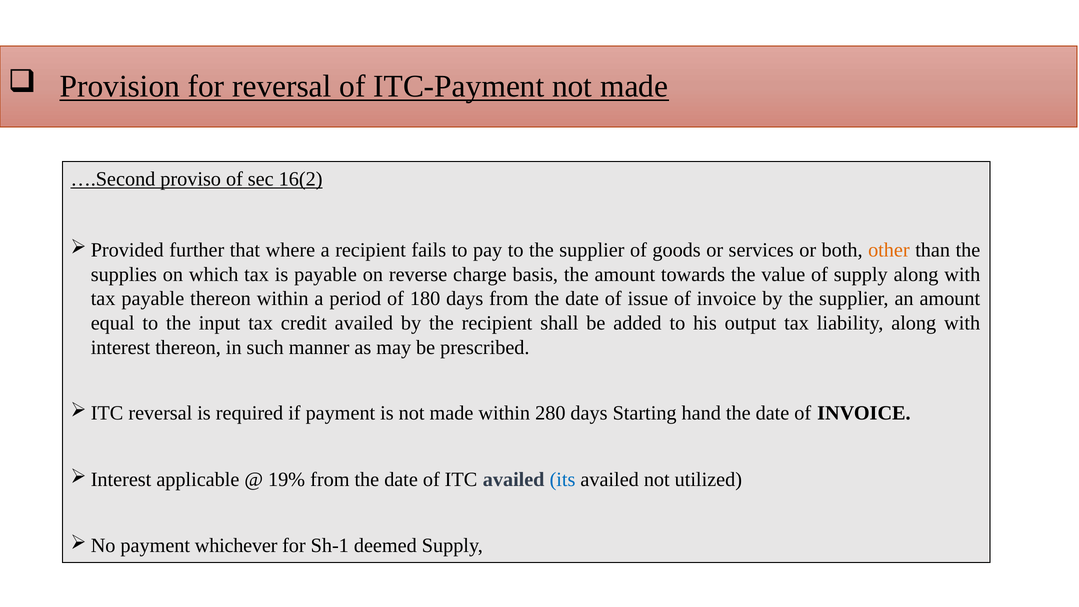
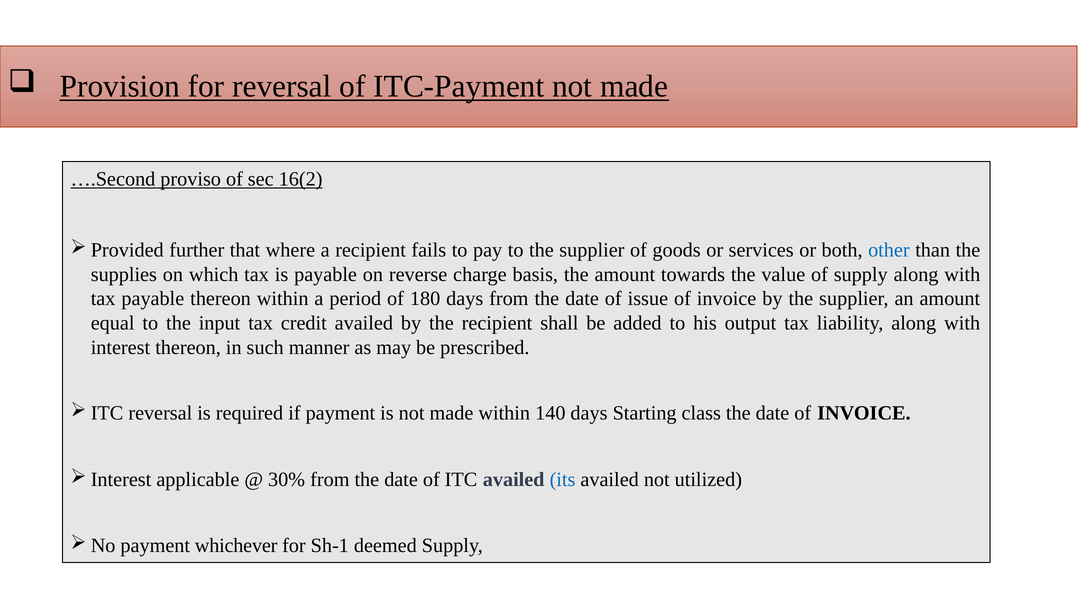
other colour: orange -> blue (889, 250)
280: 280 -> 140 (550, 413)
hand: hand -> class (701, 413)
19%: 19% -> 30% (287, 479)
